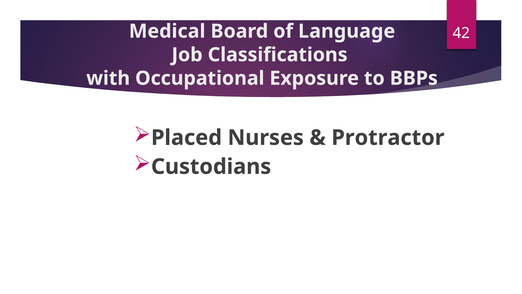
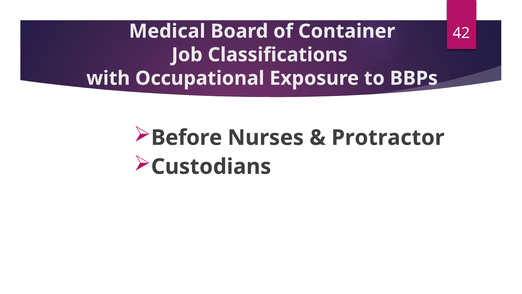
Language: Language -> Container (347, 31)
Placed: Placed -> Before (187, 138)
